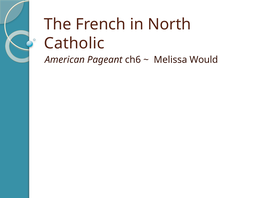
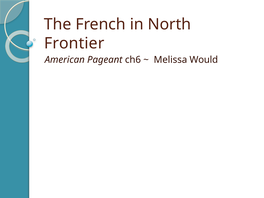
Catholic: Catholic -> Frontier (74, 43)
